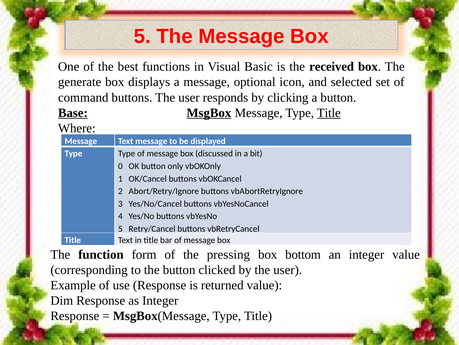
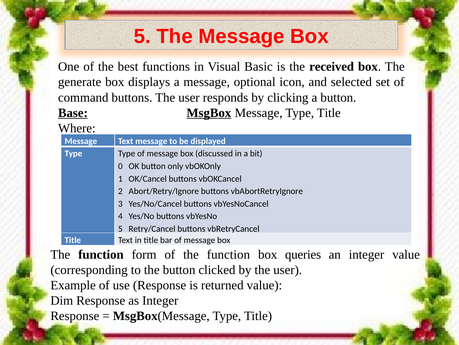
Title underline: present -> none (329, 113)
of the pressing: pressing -> function (228, 254)
bottom: bottom -> queries (303, 254)
